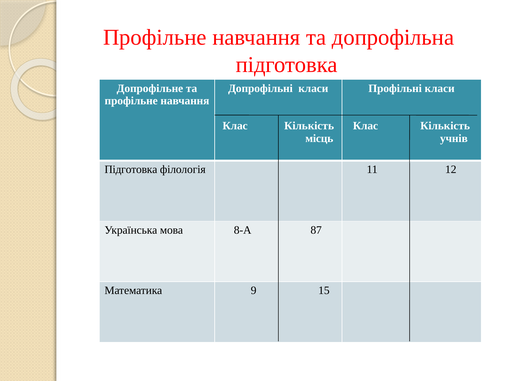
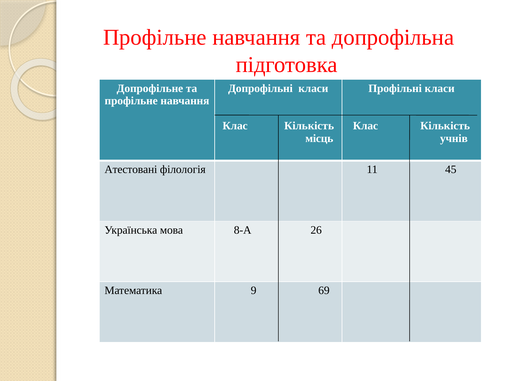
Підготовка: Підготовка -> Атестовані (131, 170)
12: 12 -> 45 (451, 170)
87: 87 -> 26 (316, 231)
15: 15 -> 69 (324, 291)
